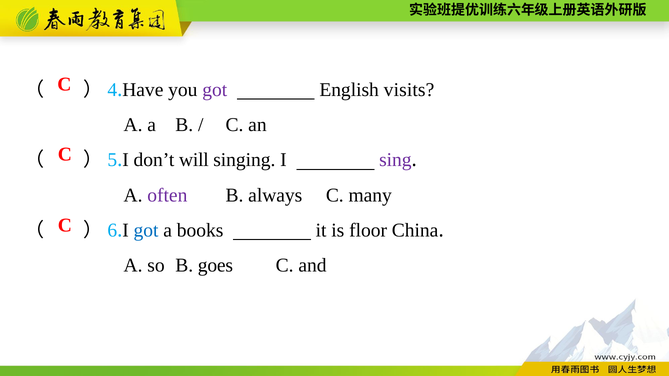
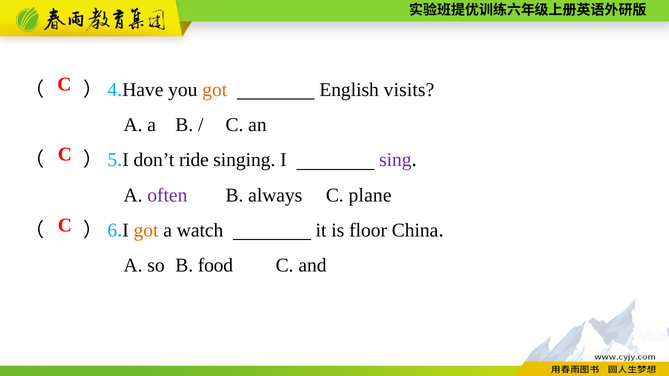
got colour: purple -> orange (215, 90)
will: will -> ride (194, 160)
many: many -> plane (370, 195)
got colour: blue -> orange (146, 230)
books: books -> watch (200, 230)
goes: goes -> food (215, 266)
